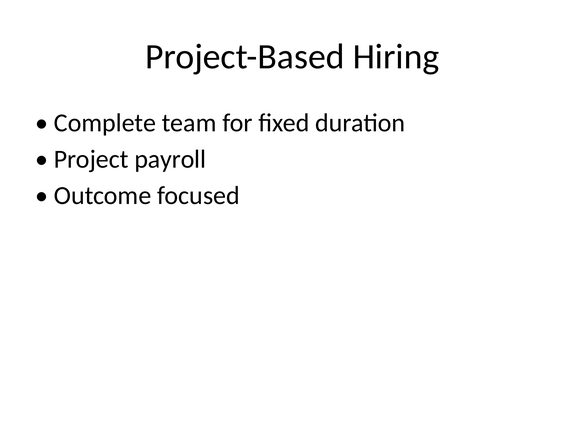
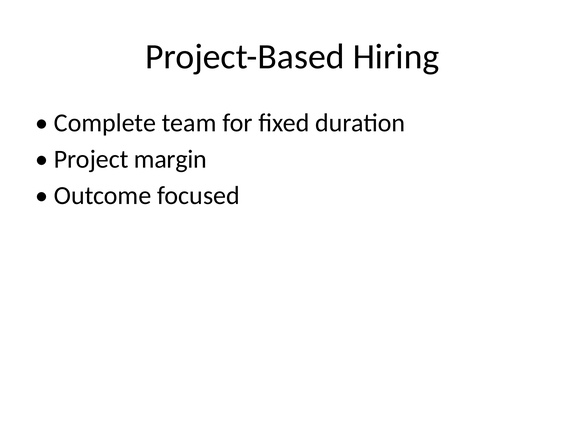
payroll: payroll -> margin (170, 159)
